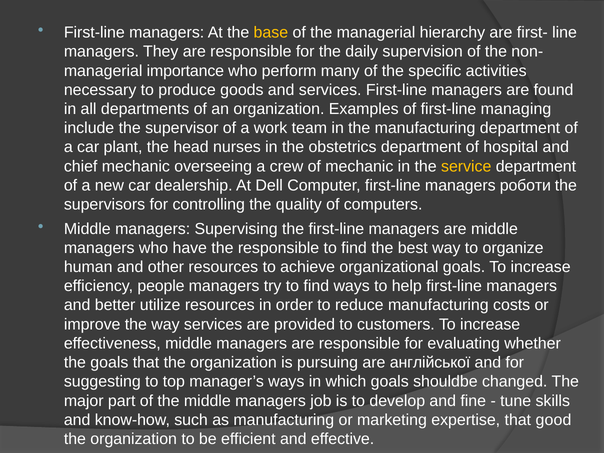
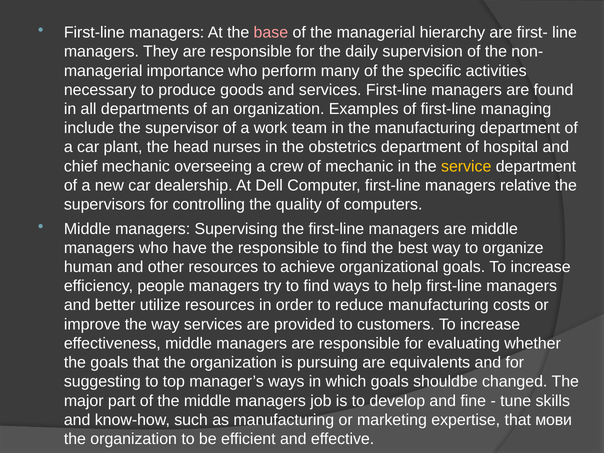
base colour: yellow -> pink (271, 33)
роботи: роботи -> relative (525, 185)
англійської: англійської -> equivalents (430, 363)
good: good -> мови (554, 420)
